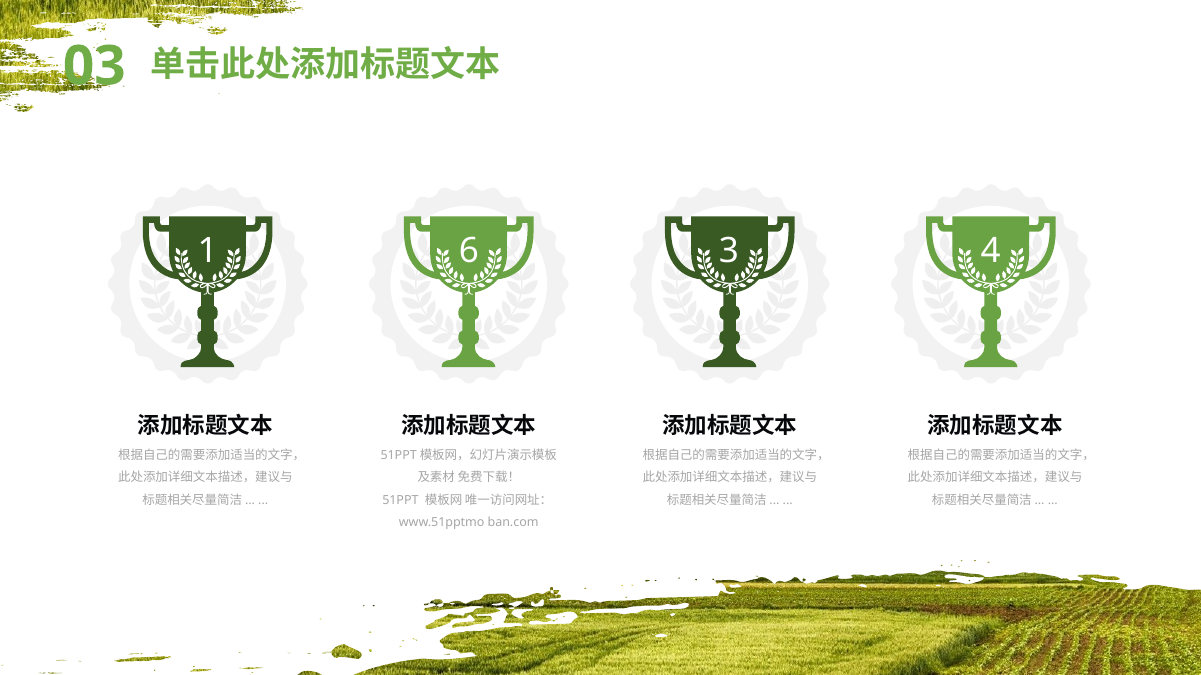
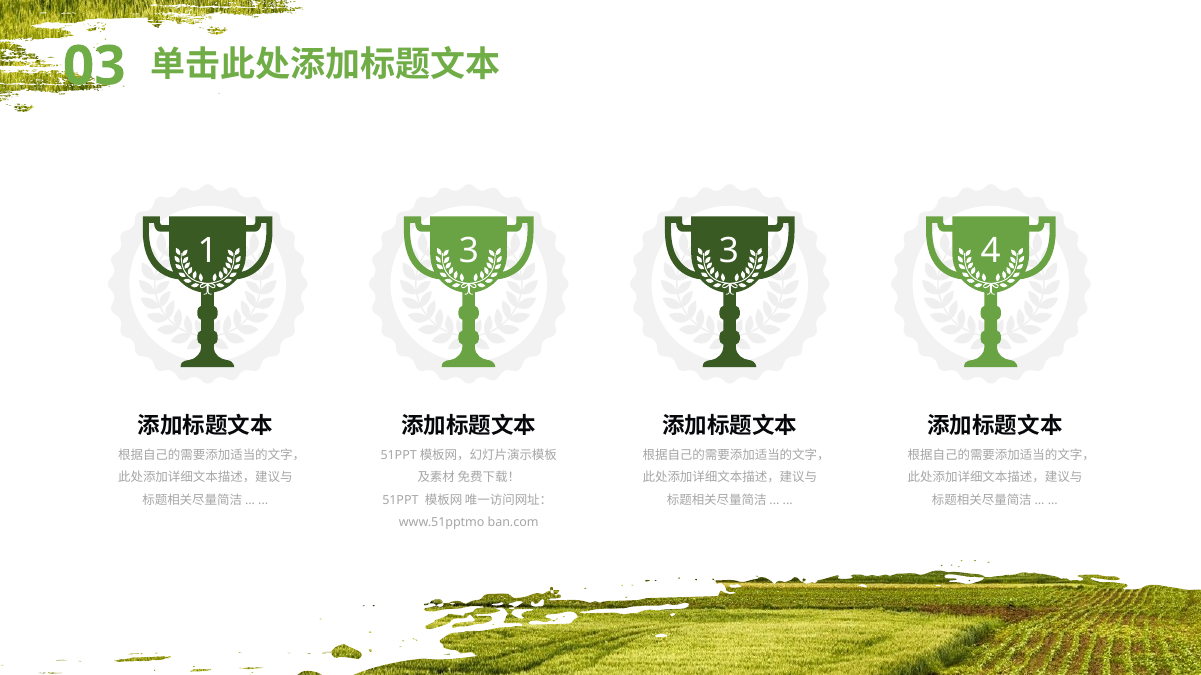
1 6: 6 -> 3 (469, 251)
